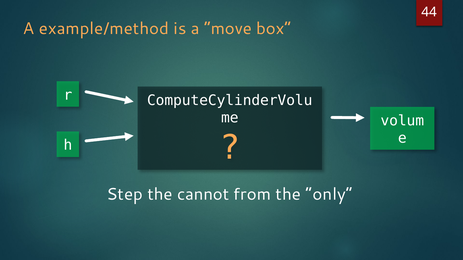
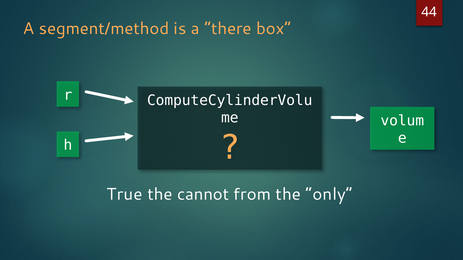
example/method: example/method -> segment/method (104, 29)
move: move -> there (228, 29)
Step: Step -> True (125, 195)
